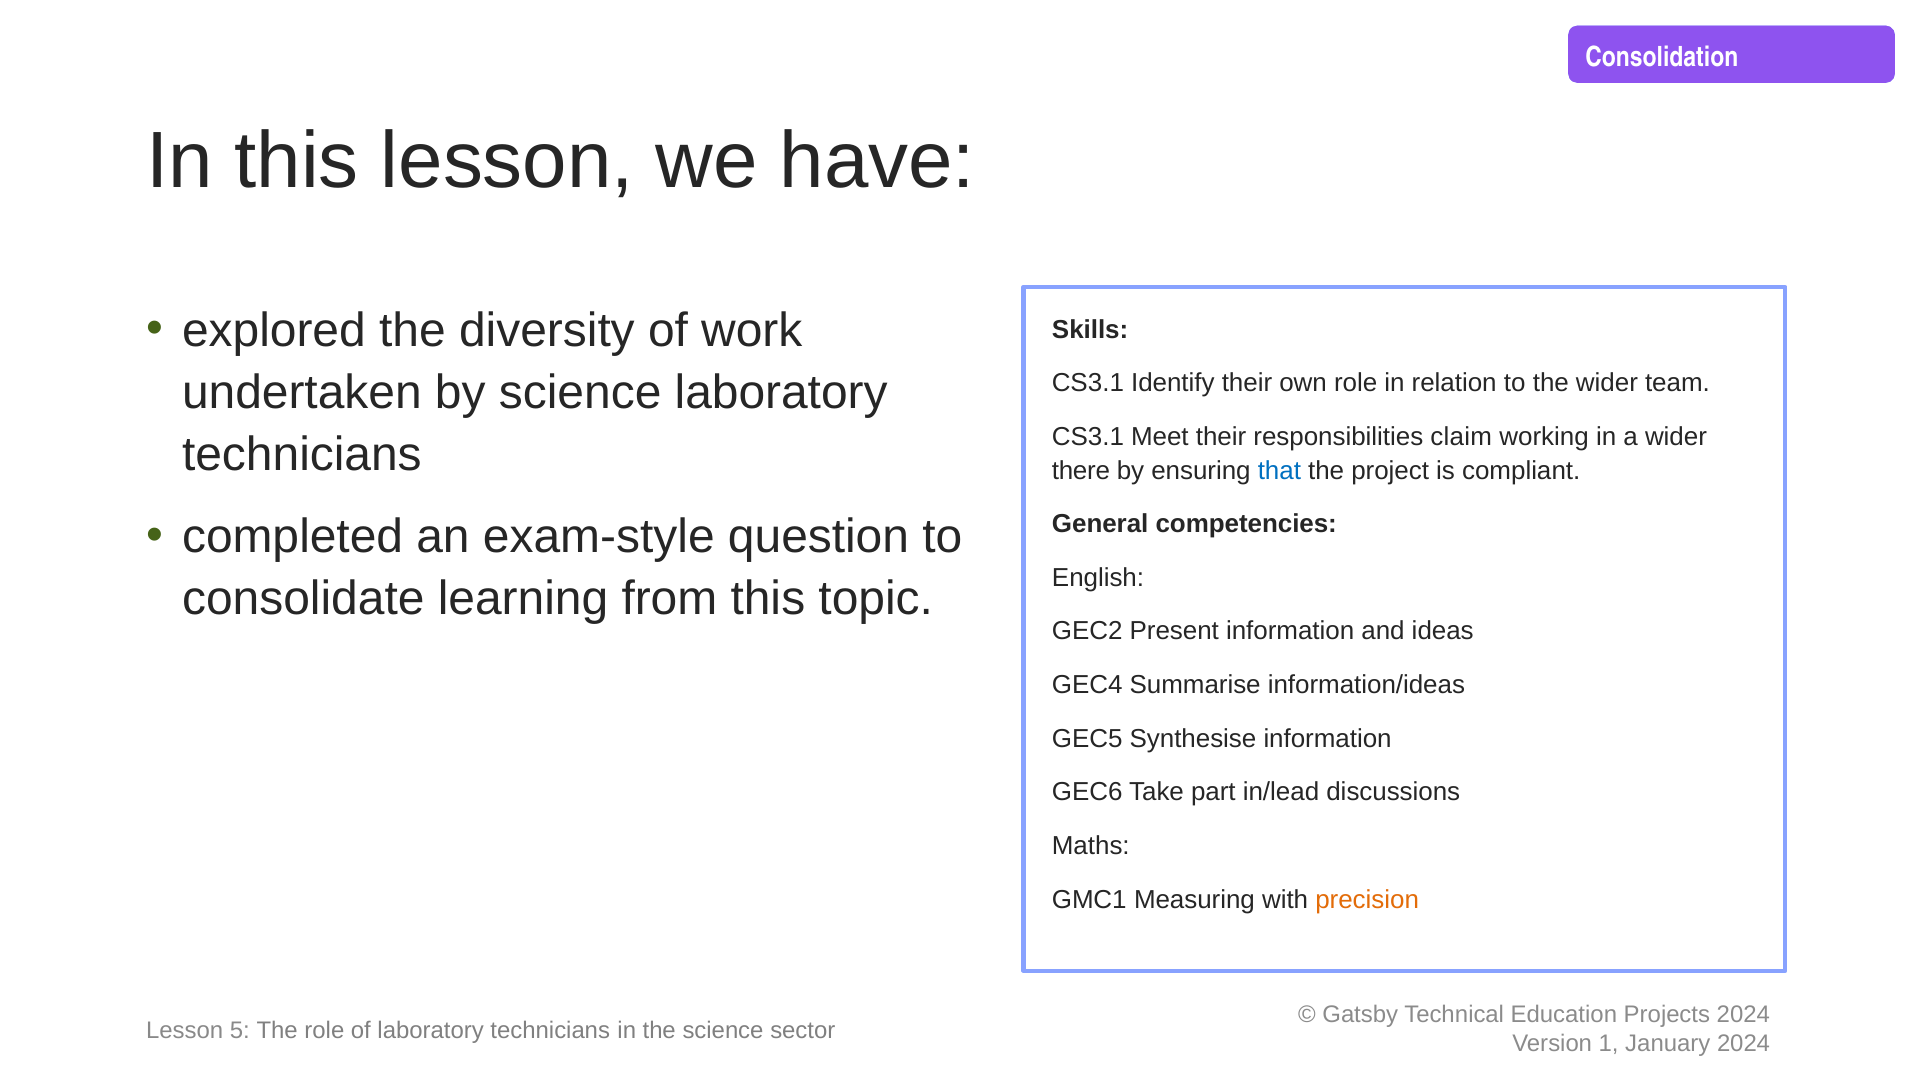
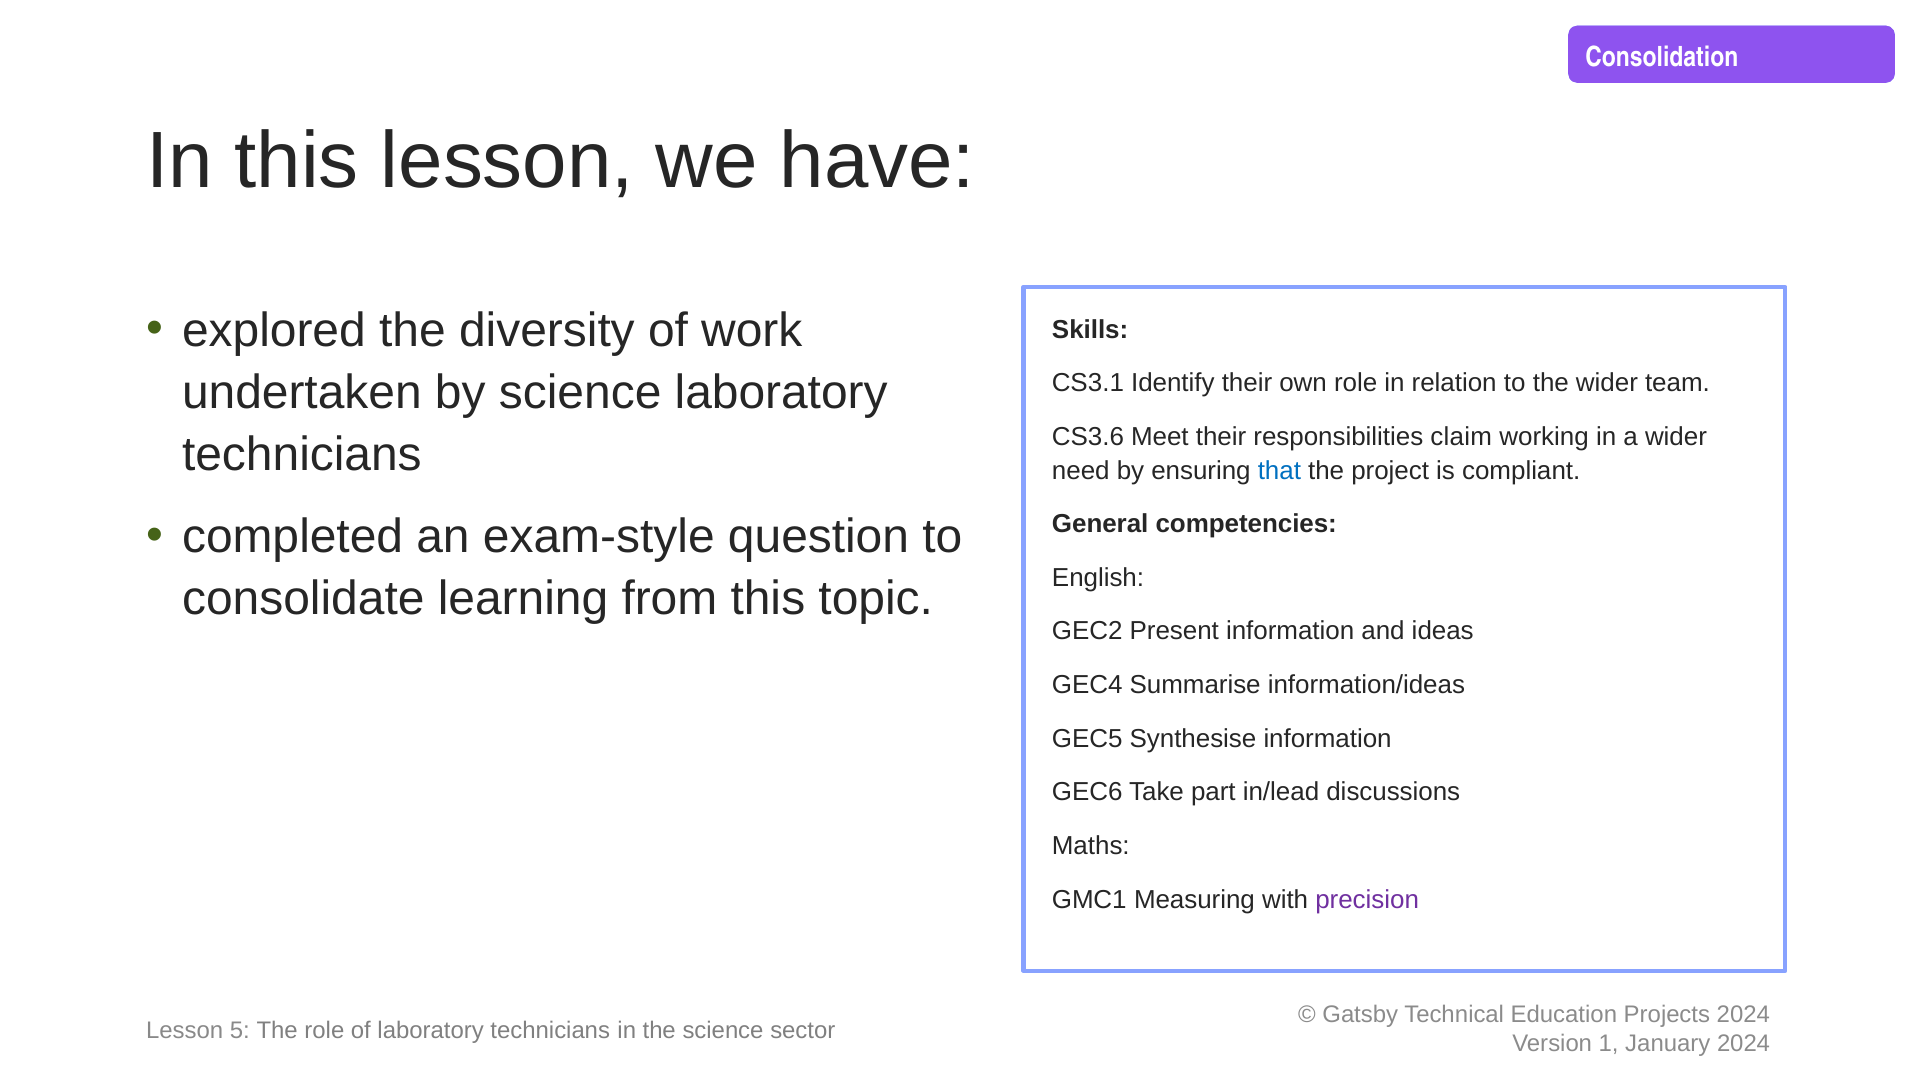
CS3.1: CS3.1 -> CS3.6 (1088, 437)
there: there -> need (1081, 471)
precision colour: orange -> purple (1367, 900)
